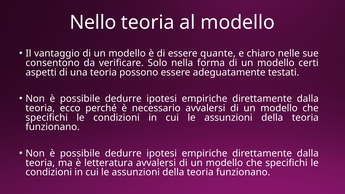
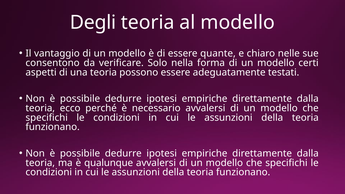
Nello: Nello -> Degli (93, 23)
letteratura: letteratura -> qualunque (109, 163)
